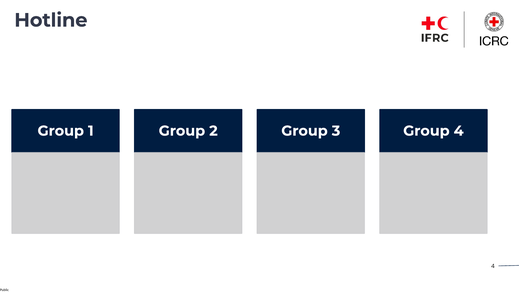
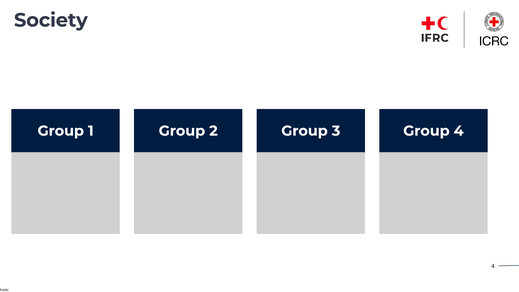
Hotline: Hotline -> Society (51, 20)
